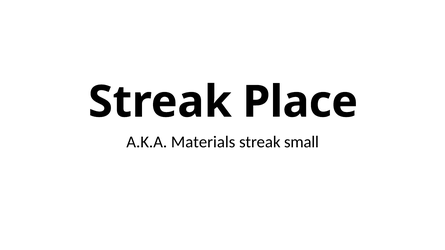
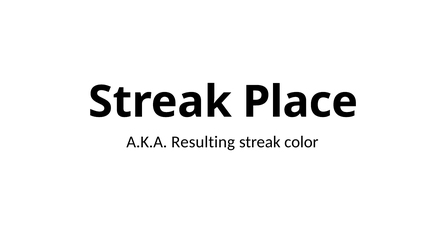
Materials: Materials -> Resulting (203, 142)
small: small -> color (301, 142)
